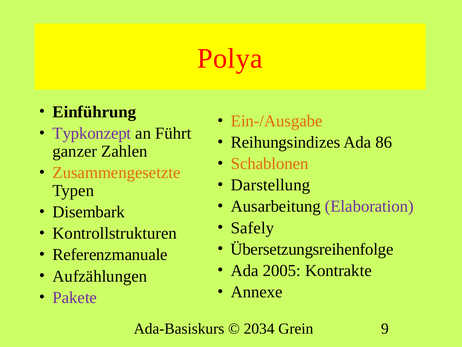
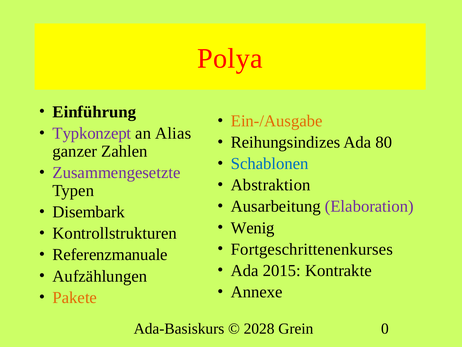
Führt: Führt -> Alias (173, 133)
86: 86 -> 80 (384, 142)
Schablonen colour: orange -> blue (270, 164)
Zusammengesetzte colour: orange -> purple (117, 172)
Darstellung: Darstellung -> Abstraktion (271, 185)
Safely: Safely -> Wenig (253, 228)
Übersetzungsreihenfolge: Übersetzungsreihenfolge -> Fortgeschrittenenkurses (312, 249)
2005: 2005 -> 2015 (282, 270)
Pakete colour: purple -> orange (75, 297)
2034: 2034 -> 2028 (259, 328)
9: 9 -> 0 (385, 328)
